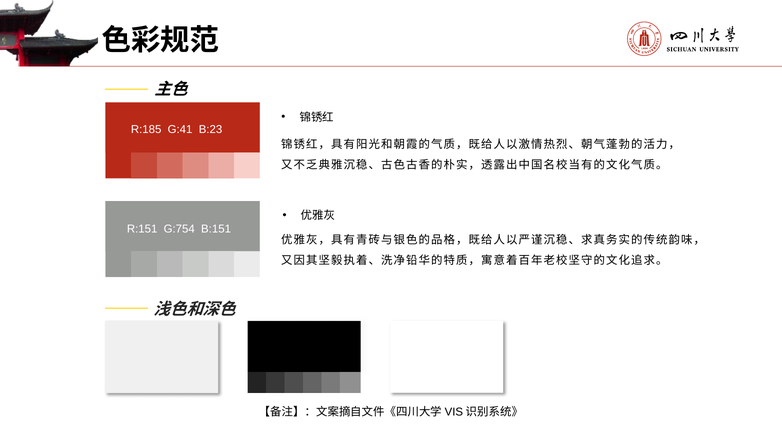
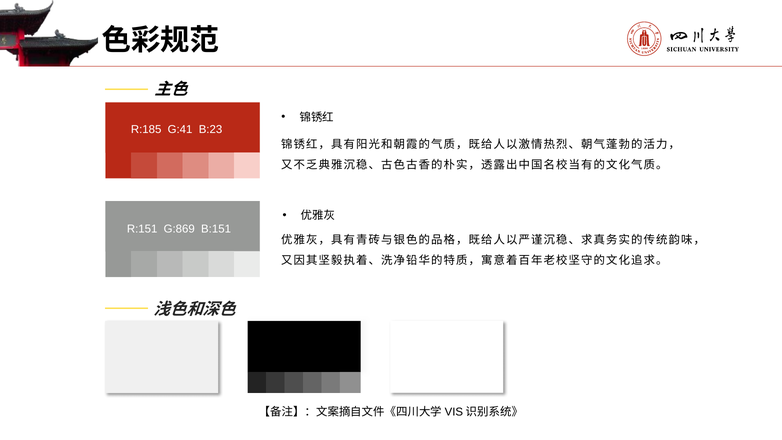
G:754: G:754 -> G:869 (179, 229)
